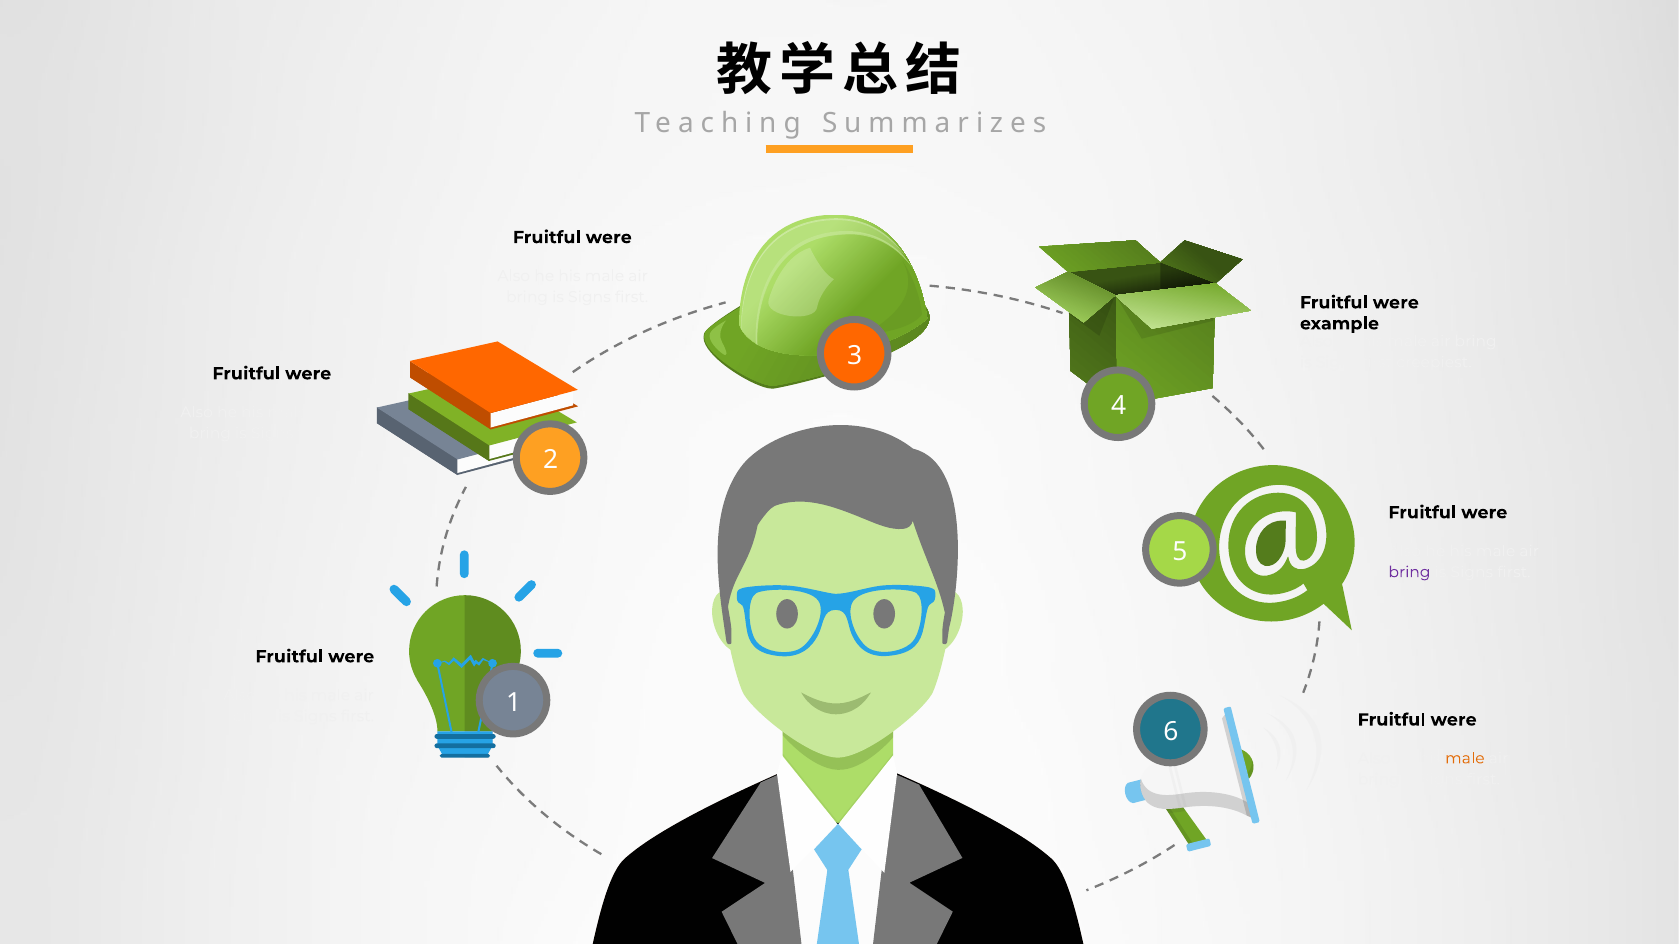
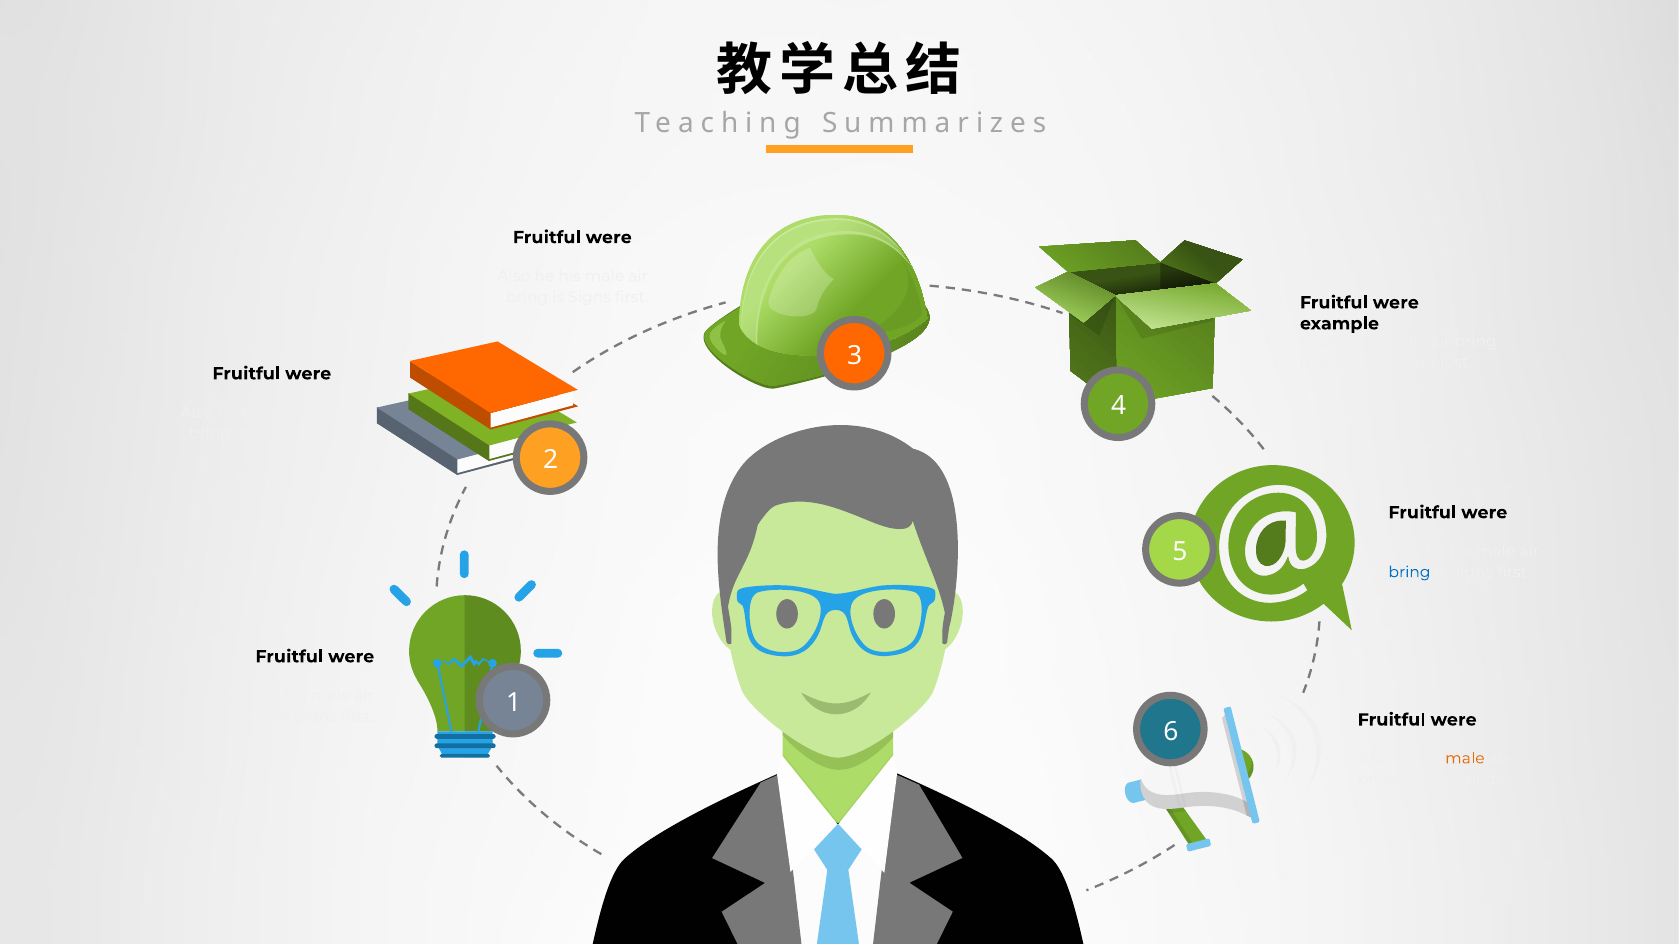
bring colour: purple -> blue (1409, 572)
